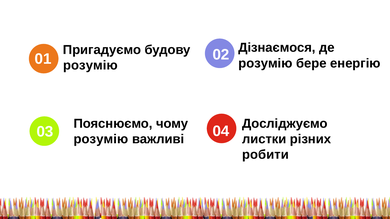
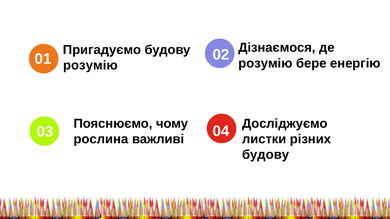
розумію: розумію -> рослина (101, 139)
робити: робити -> будову (266, 155)
